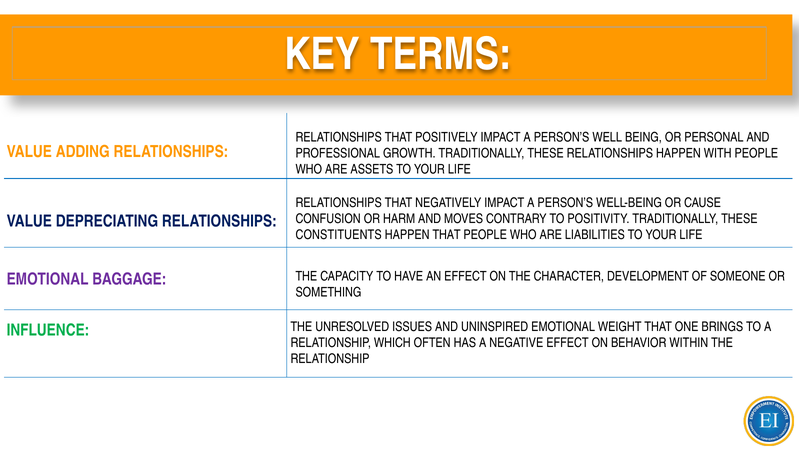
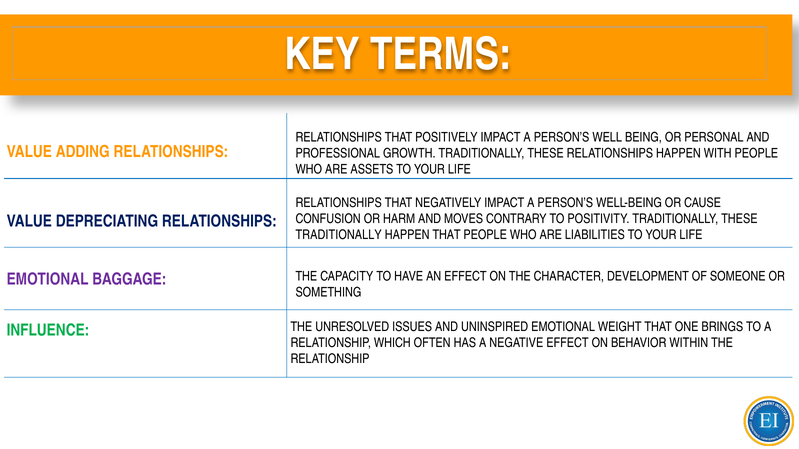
CONSTITUENTS: CONSTITUENTS -> TRADITIONALLY (339, 235)
